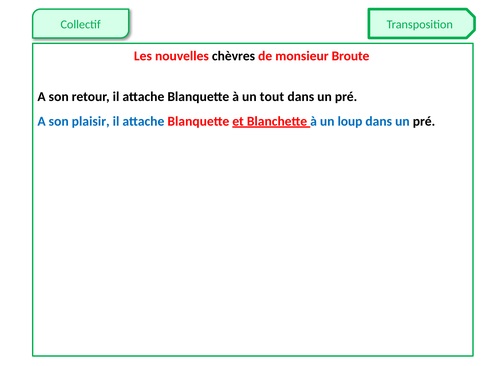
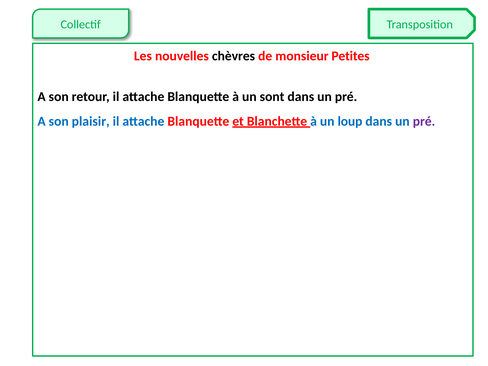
Broute: Broute -> Petites (350, 56)
tout: tout -> sont (272, 97)
pré colour: black -> purple (424, 121)
